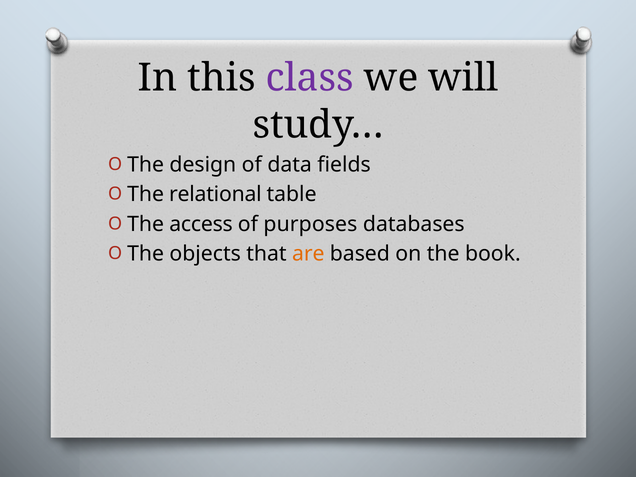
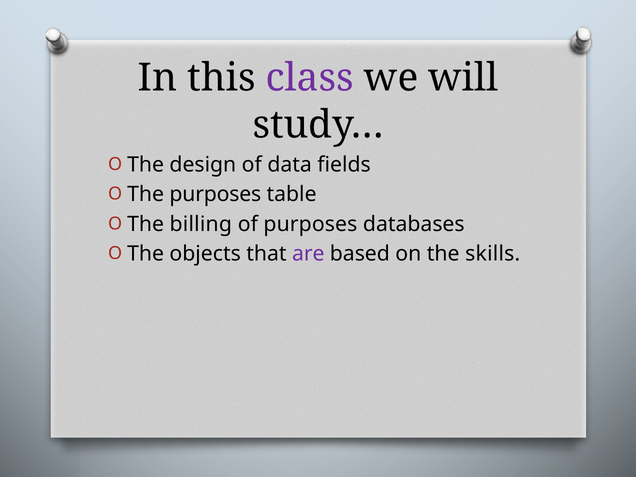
The relational: relational -> purposes (215, 194)
access: access -> billing (201, 224)
are colour: orange -> purple (308, 254)
book: book -> skills (493, 254)
